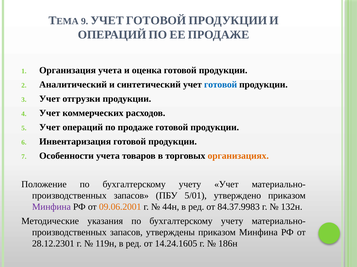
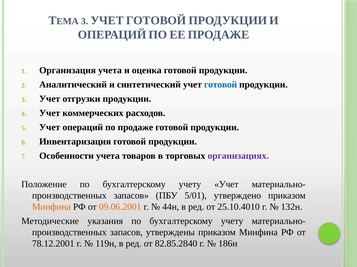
9: 9 -> 3 (85, 21)
организациях colour: orange -> purple (238, 156)
Минфина colour: purple -> orange (51, 207)
84.37.9983: 84.37.9983 -> 25.10.4010 (239, 207)
28.12.2301: 28.12.2301 -> 78.12.2001 (53, 244)
14.24.1605: 14.24.1605 -> 82.85.2840 (176, 244)
